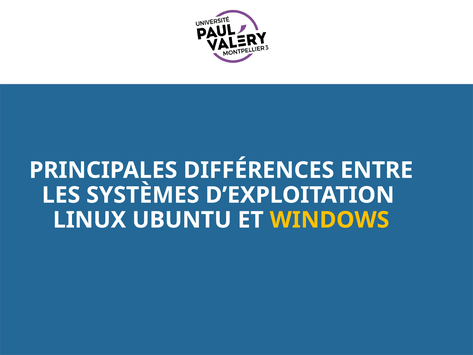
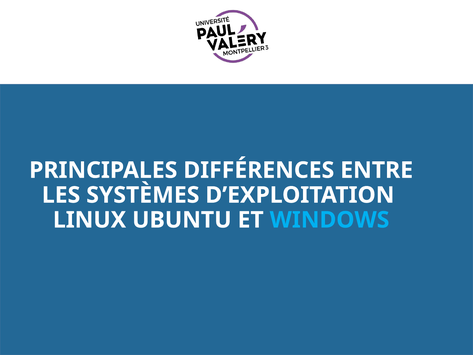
WINDOWS colour: yellow -> light blue (330, 220)
